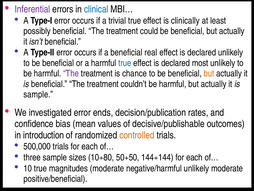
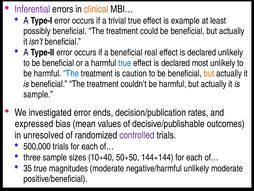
clinical colour: blue -> orange (96, 9)
clinically: clinically -> example (185, 21)
The colour: purple -> blue (71, 73)
chance: chance -> caution (135, 73)
confidence: confidence -> expressed (34, 124)
introduction: introduction -> unresolved (43, 135)
controlled colour: orange -> purple (137, 135)
10+80: 10+80 -> 10+40 (101, 157)
10: 10 -> 35 (28, 168)
